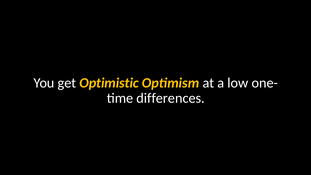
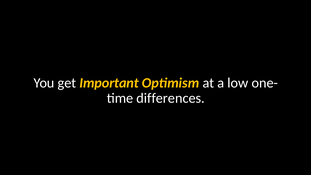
Optimistic: Optimistic -> Important (109, 83)
